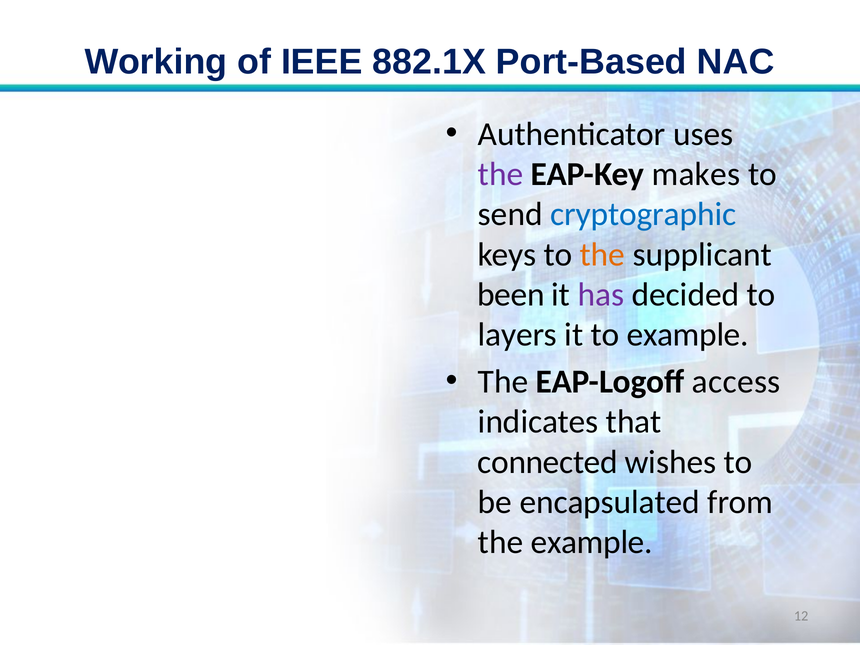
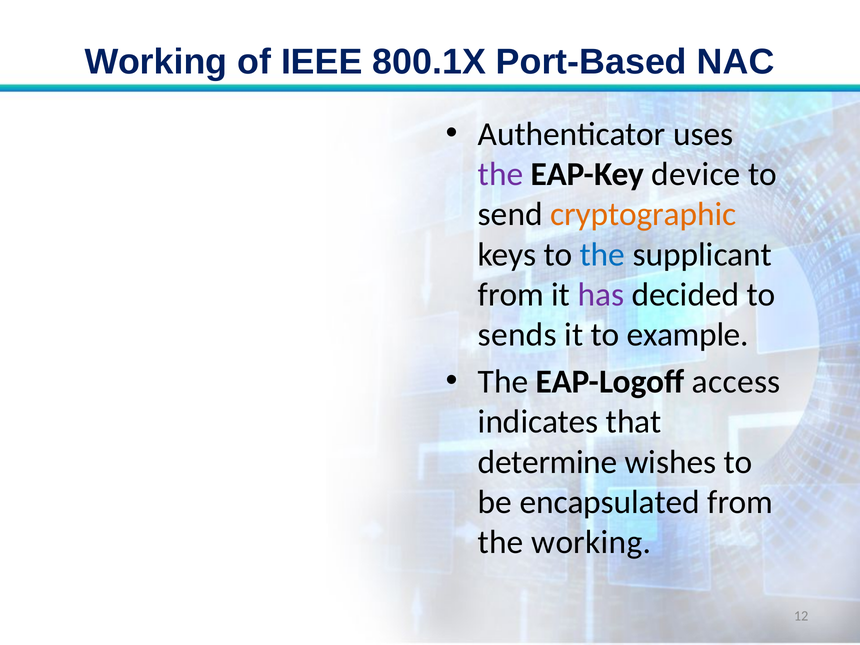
882.1X: 882.1X -> 800.1X (429, 62)
makes: makes -> device (696, 174)
cryptographic colour: blue -> orange (643, 214)
the colour: orange -> blue (602, 255)
been: been -> from (511, 295)
layers: layers -> sends (517, 335)
connected: connected -> determine (548, 462)
the example: example -> working (591, 542)
